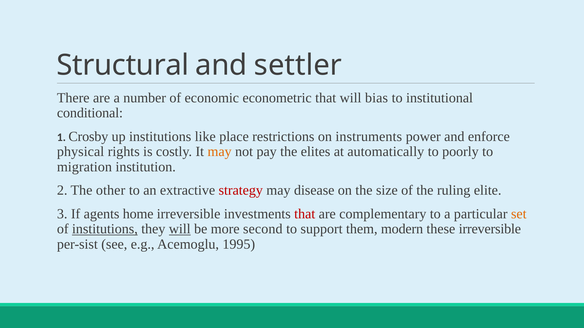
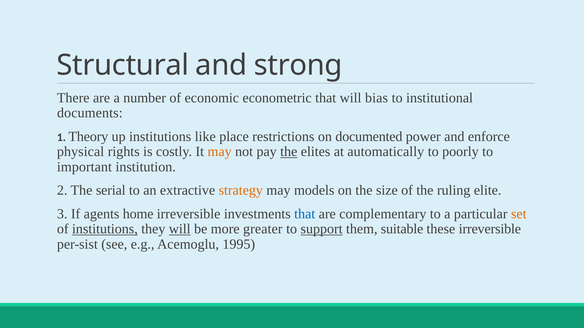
settler: settler -> strong (298, 65)
conditional: conditional -> documents (90, 113)
Crosby: Crosby -> Theory (88, 137)
instruments: instruments -> documented (369, 137)
the underline: none -> present (289, 152)
migration: migration -> important (84, 167)
other: other -> serial (111, 191)
strategy colour: red -> orange (241, 191)
disease: disease -> models (314, 191)
that colour: red -> blue (305, 214)
second: second -> greater (263, 229)
support underline: none -> present (322, 229)
modern: modern -> suitable (402, 229)
